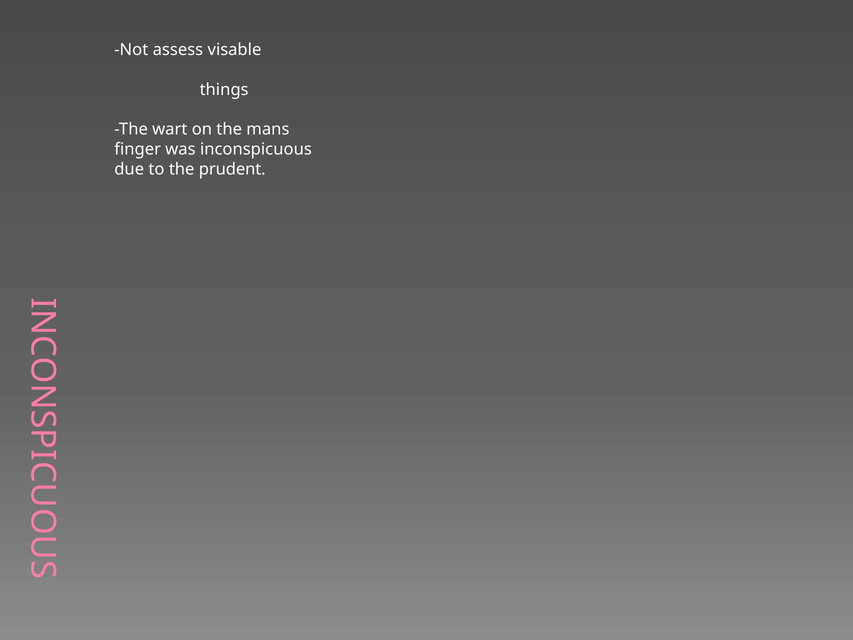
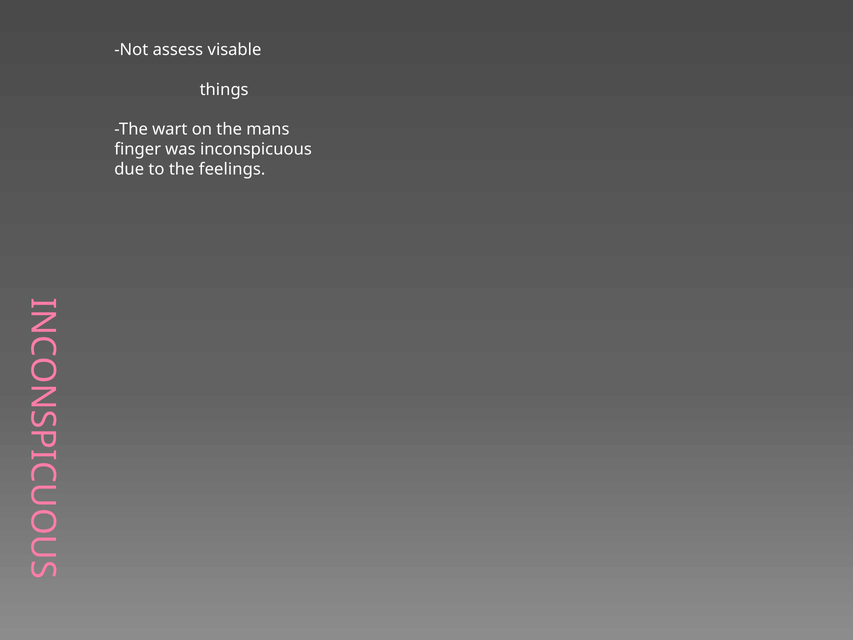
prudent: prudent -> feelings (232, 169)
